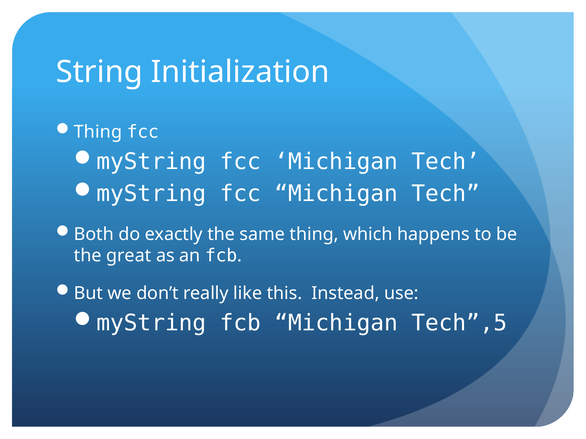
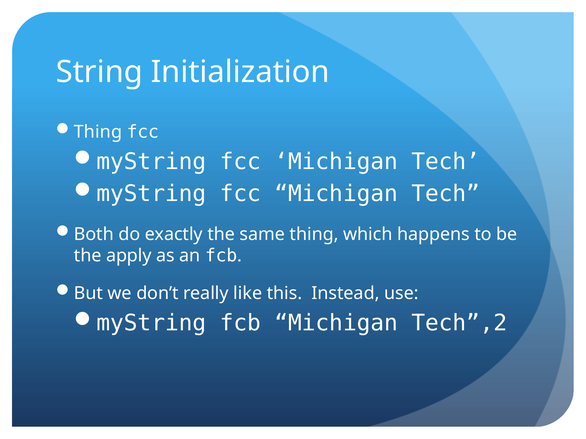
great: great -> apply (129, 256)
Tech”,5: Tech”,5 -> Tech”,2 (459, 323)
